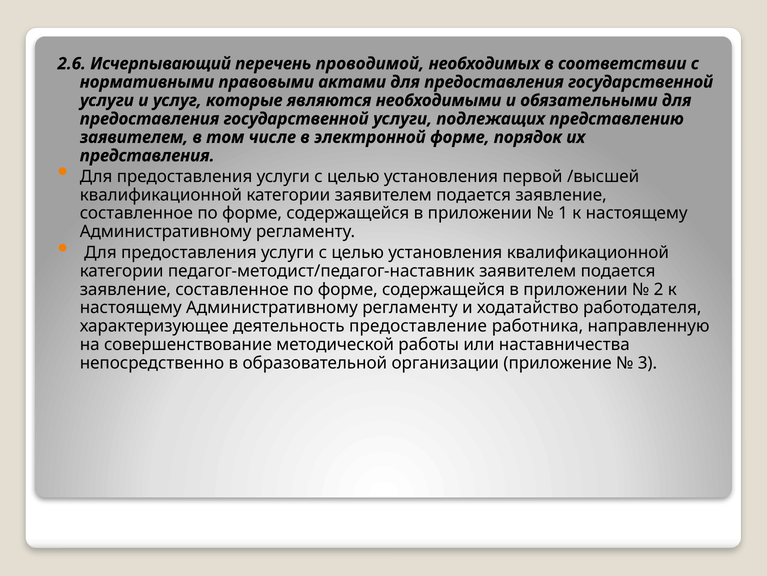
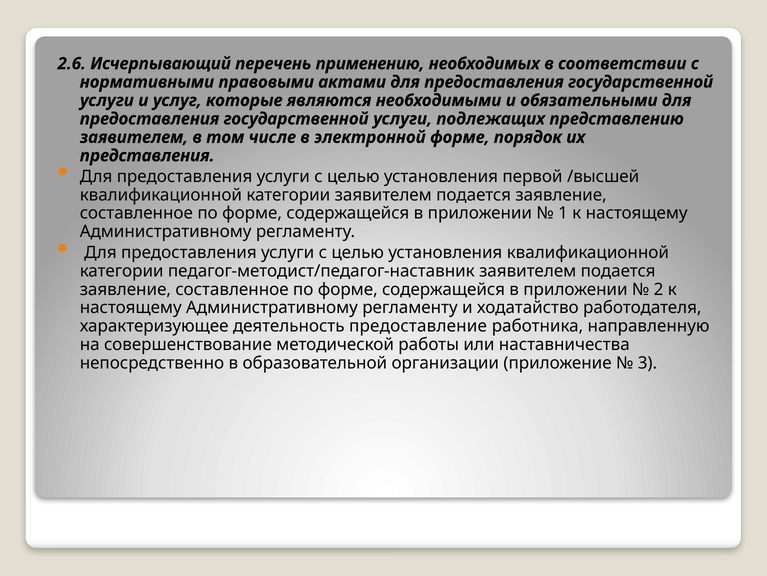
проводимой: проводимой -> применению (370, 64)
